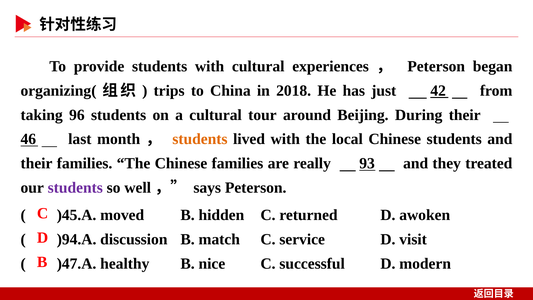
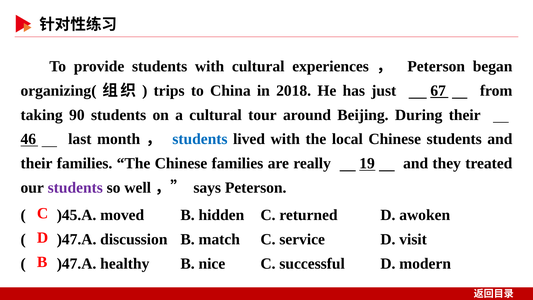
42: 42 -> 67 (438, 91)
96: 96 -> 90 (77, 115)
students colour: orange -> blue (200, 139)
93: 93 -> 19 (367, 163)
)94.A: )94.A -> )47.A (77, 239)
